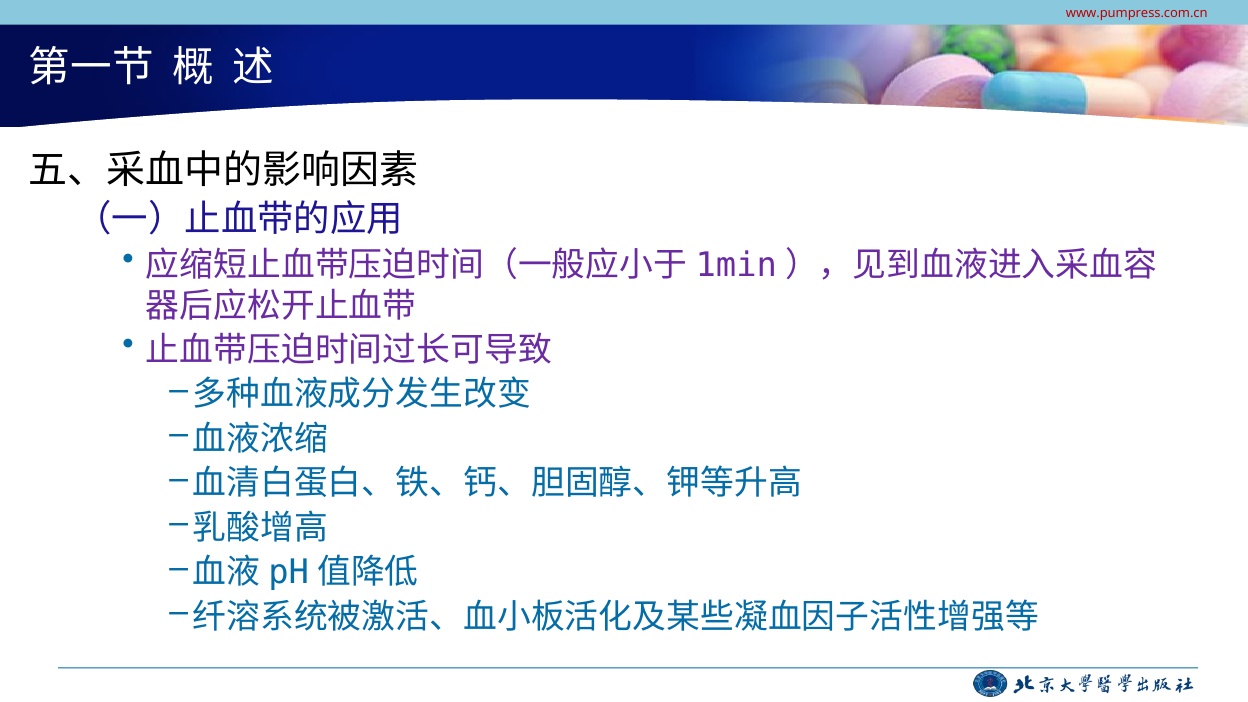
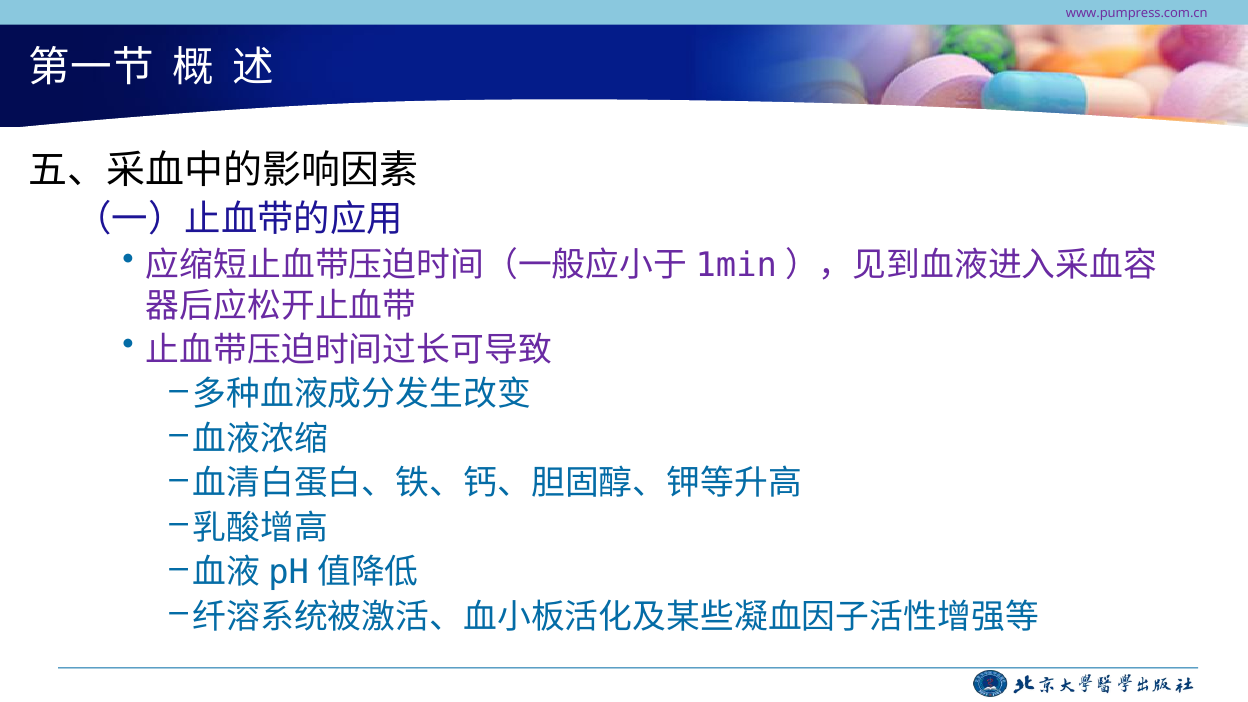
www.pumpress.com.cn colour: red -> purple (1137, 13)
